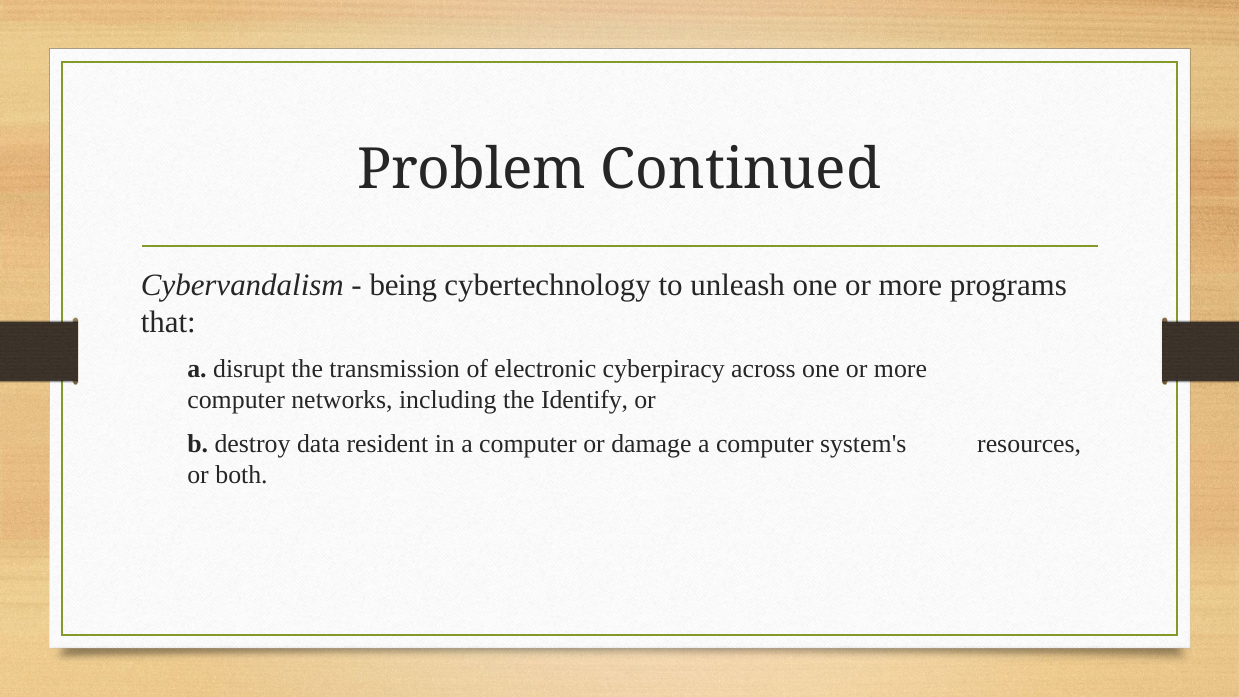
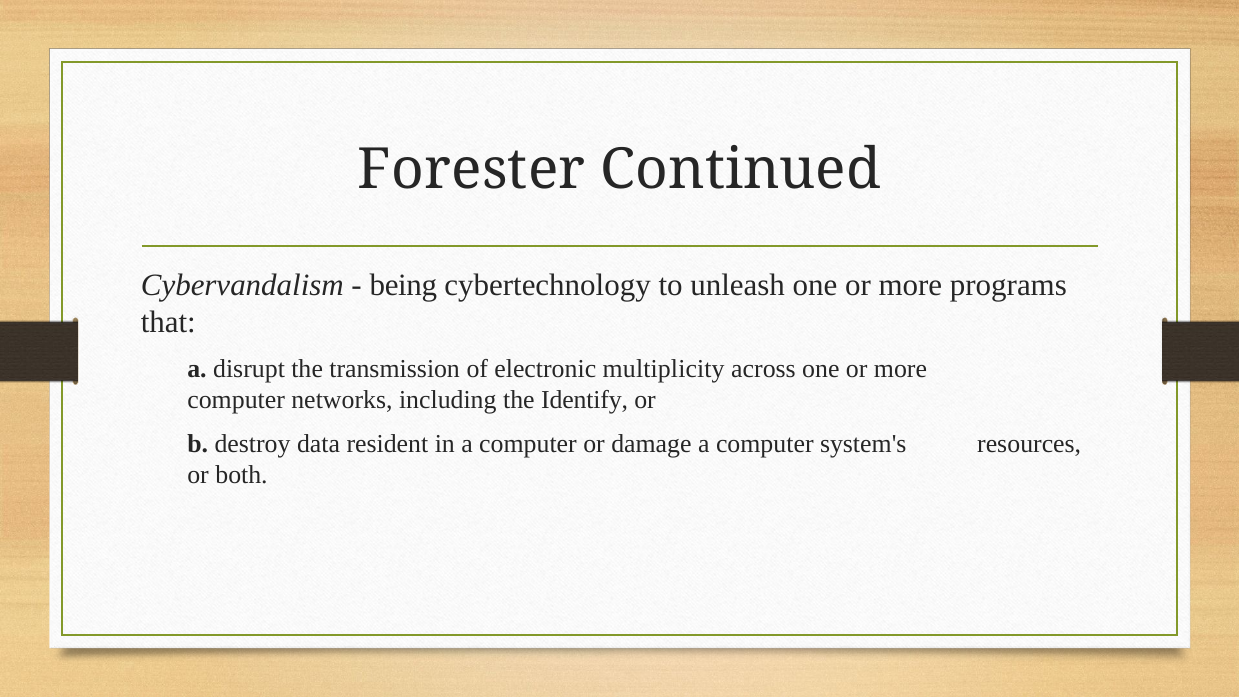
Problem: Problem -> Forester (472, 170)
cyberpiracy: cyberpiracy -> multiplicity (664, 369)
